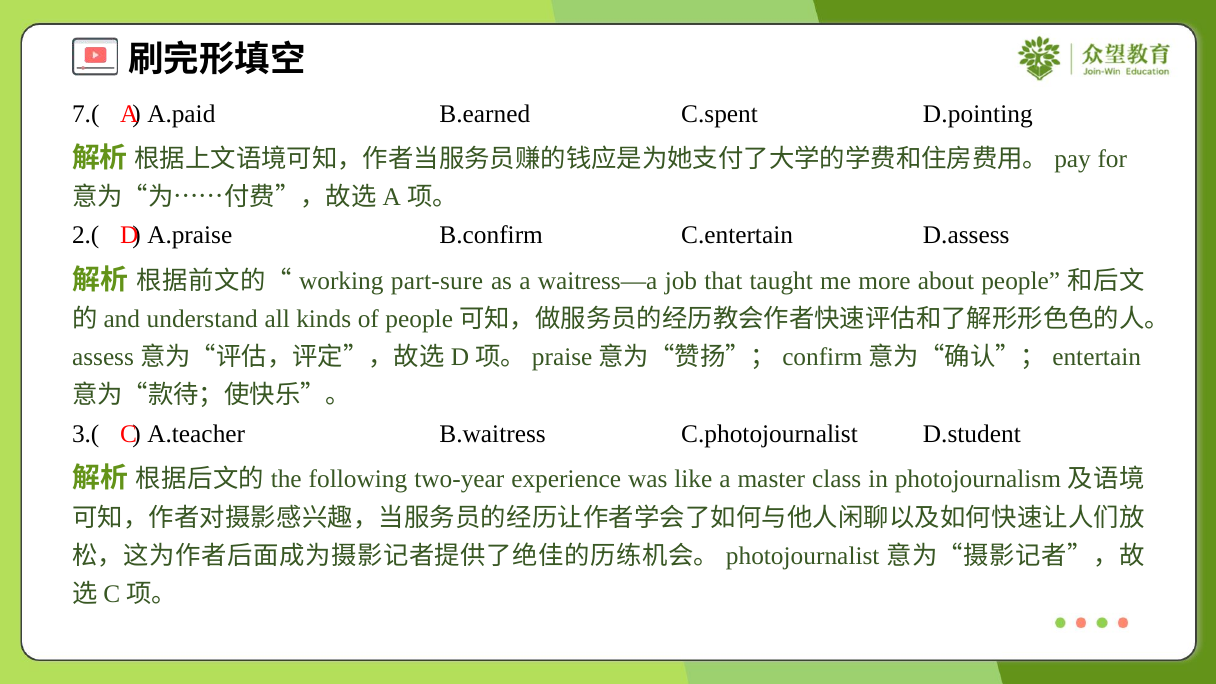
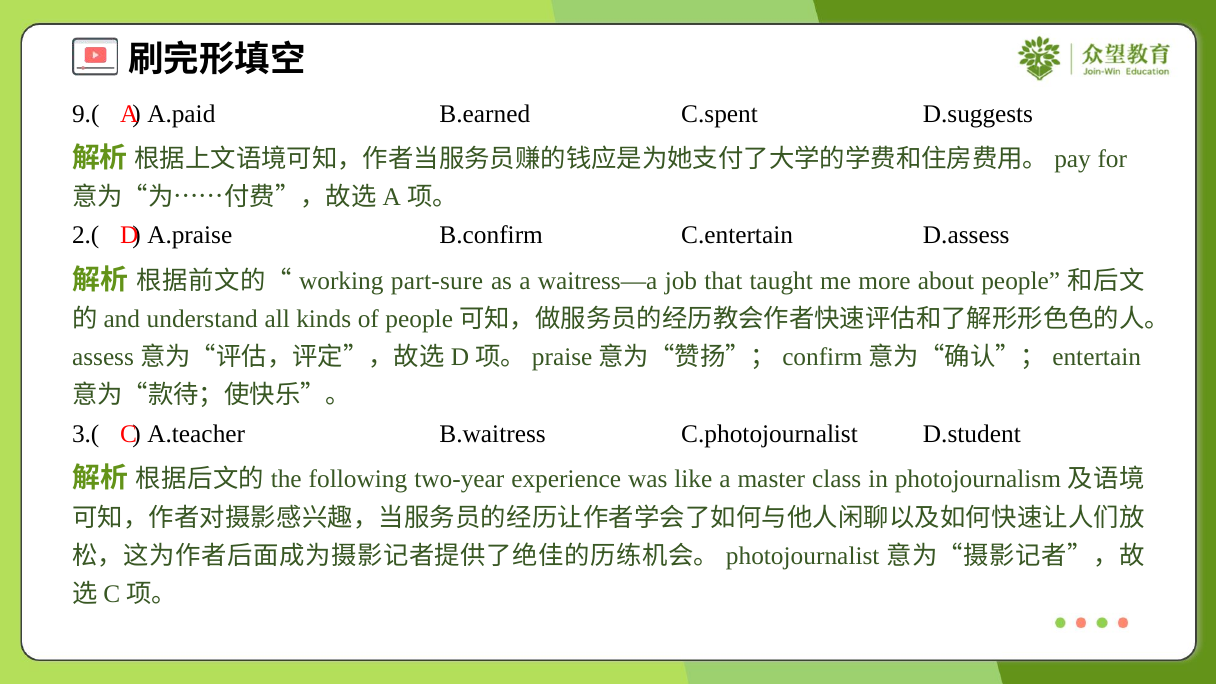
7.(: 7.( -> 9.( (86, 114)
D.pointing: D.pointing -> D.suggests (978, 114)
